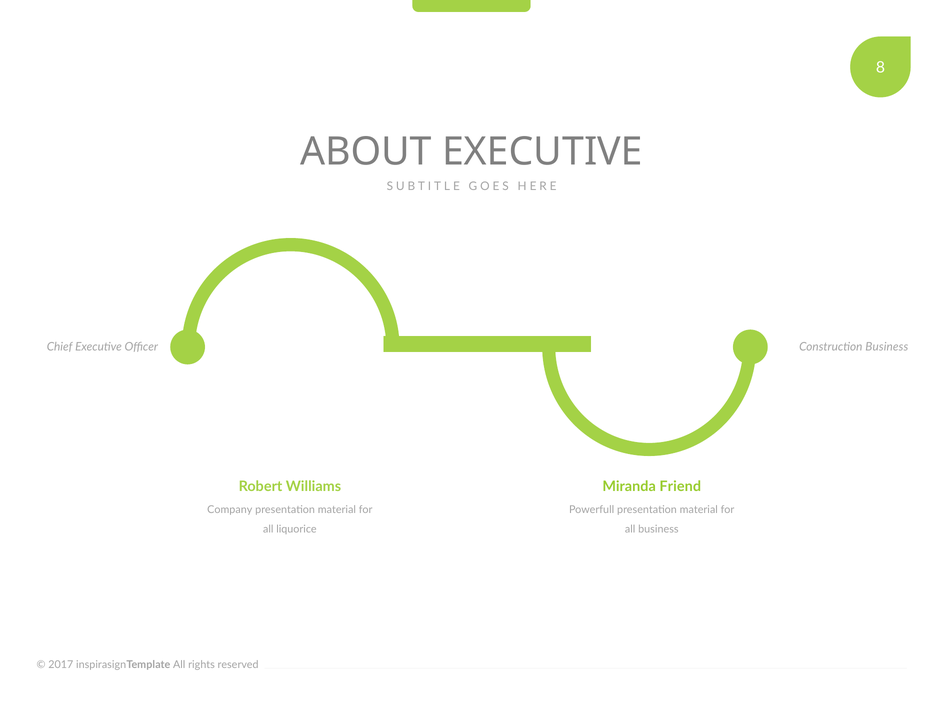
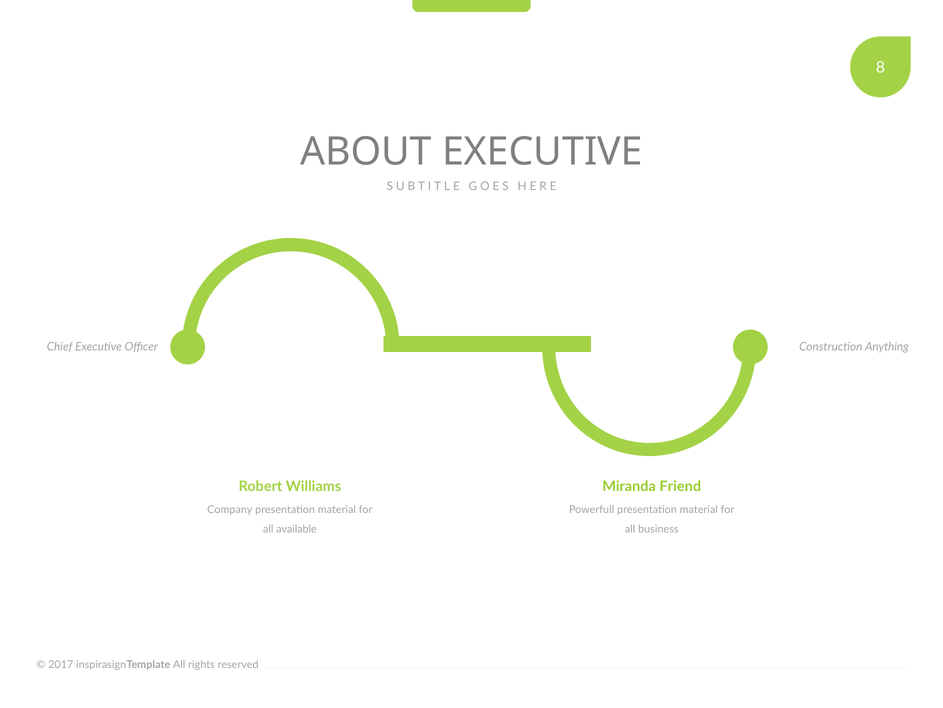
Construction Business: Business -> Anything (887, 347)
liquorice: liquorice -> available (296, 529)
